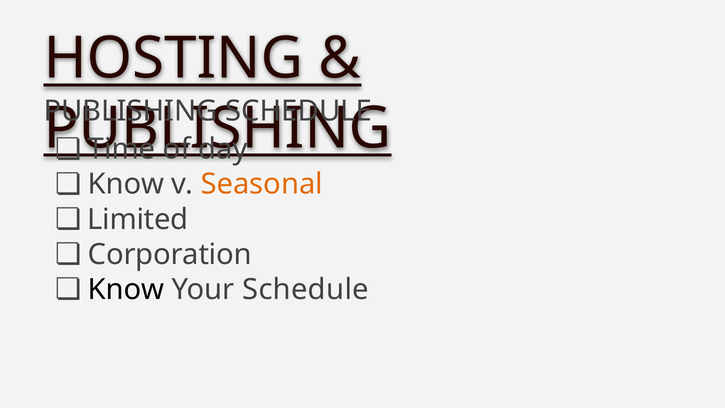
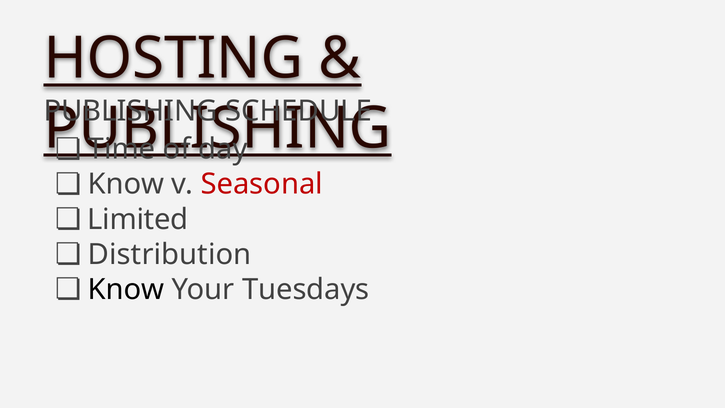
Seasonal colour: orange -> red (262, 184)
Corporation: Corporation -> Distribution (170, 254)
Your Schedule: Schedule -> Tuesdays (306, 289)
